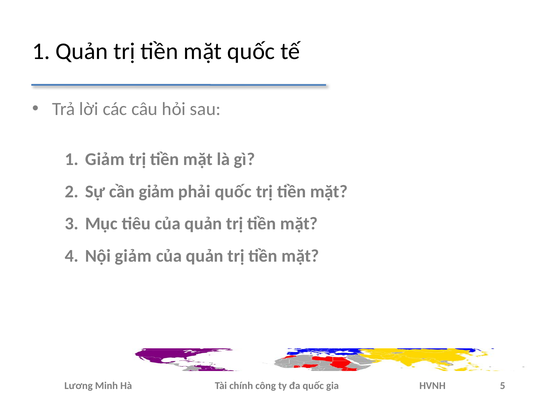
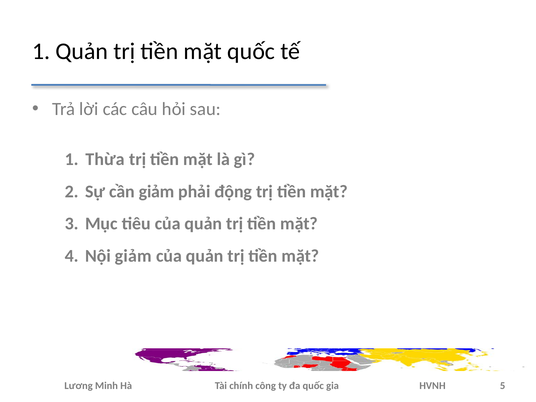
1 Giảm: Giảm -> Thừa (105, 159)
phải quốc: quốc -> động (233, 191)
